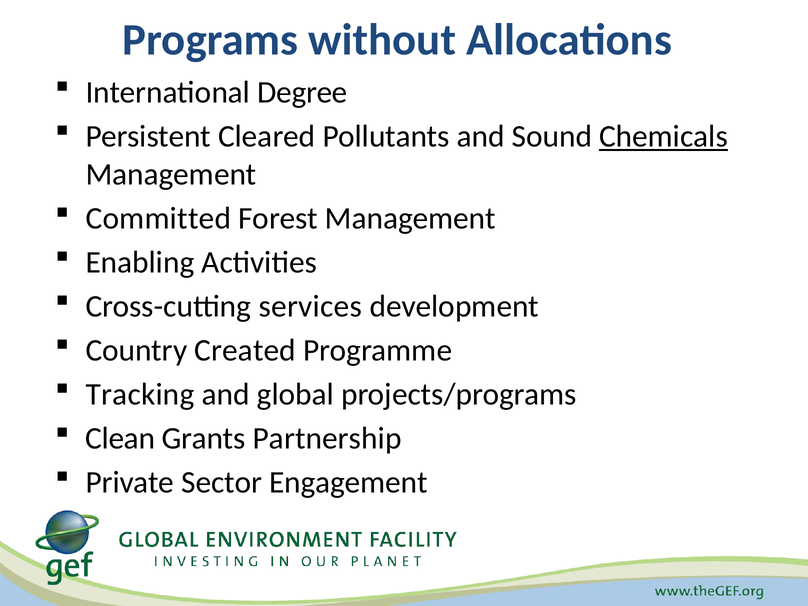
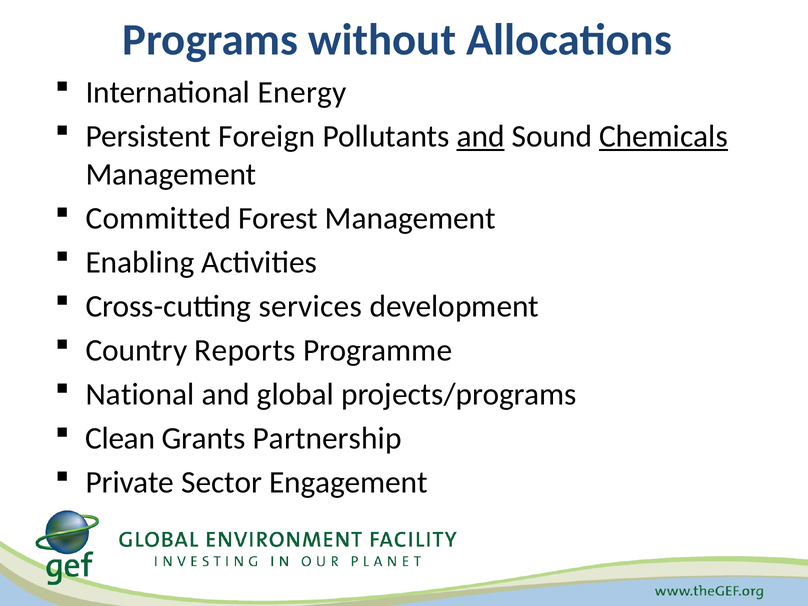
Degree: Degree -> Energy (302, 92)
Cleared: Cleared -> Foreign (267, 136)
and underline: none -> present (481, 136)
Created: Created -> Reports (245, 350)
Tracking: Tracking -> National (140, 394)
